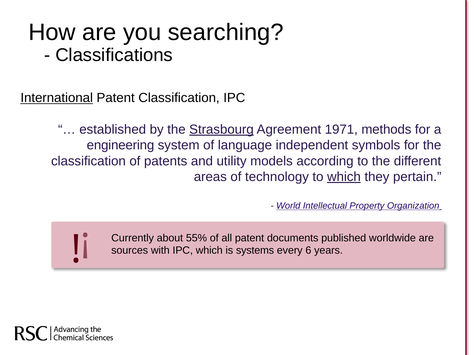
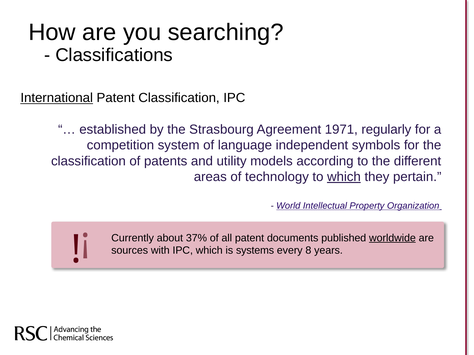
Strasbourg underline: present -> none (221, 130)
methods: methods -> regularly (386, 130)
engineering: engineering -> competition (120, 145)
55%: 55% -> 37% (196, 238)
worldwide underline: none -> present (392, 238)
6: 6 -> 8 (308, 251)
